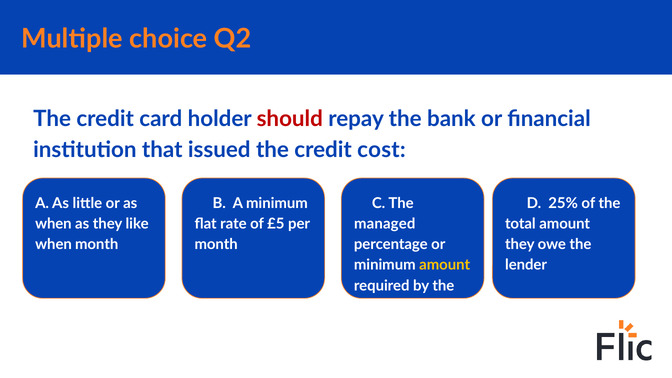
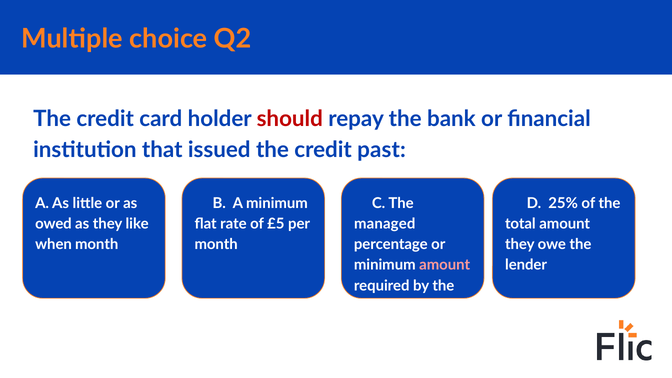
cost: cost -> past (381, 150)
when: when -> owed (53, 224)
amount colour: yellow -> pink (445, 265)
